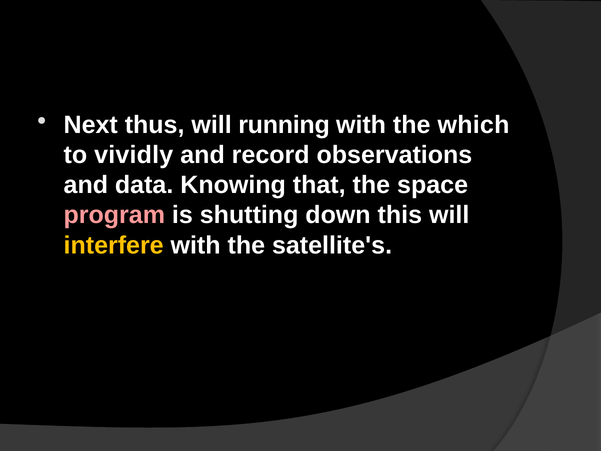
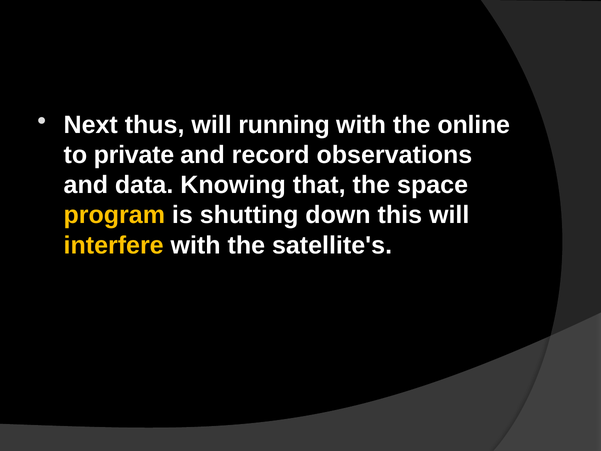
which: which -> online (474, 125)
vividly: vividly -> private (134, 155)
program colour: pink -> yellow (114, 215)
